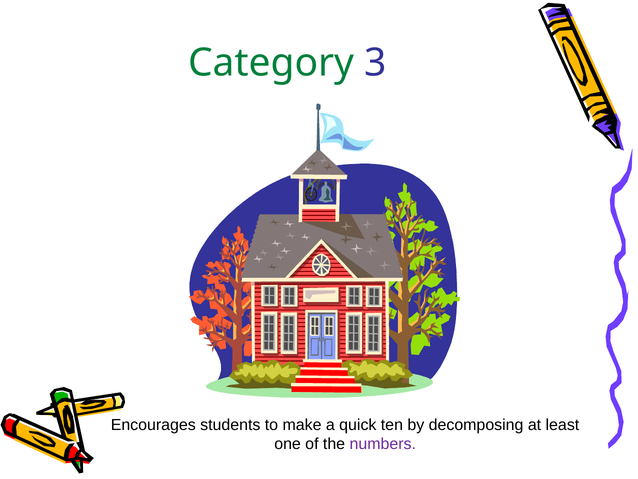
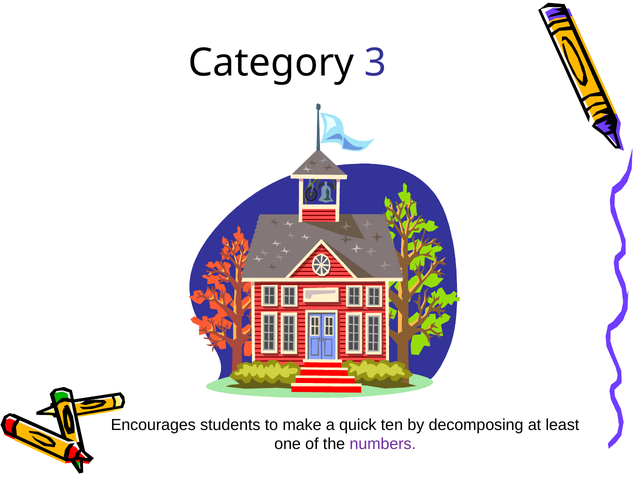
Category colour: green -> black (271, 63)
